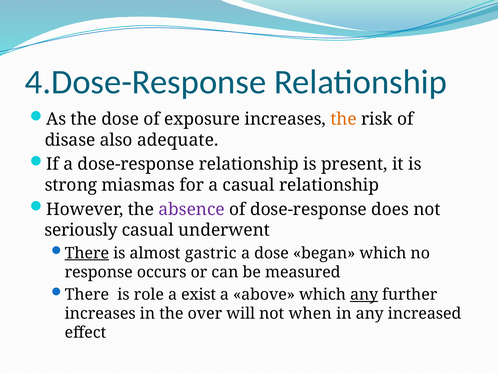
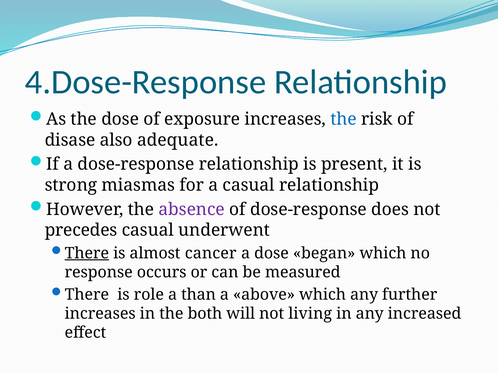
the colour: orange -> blue (344, 119)
seriously: seriously -> precedes (81, 230)
gastric: gastric -> cancer (211, 253)
exist: exist -> than (199, 295)
any underline: present -> none (364, 295)
over: over -> both (205, 314)
when: when -> living (310, 314)
